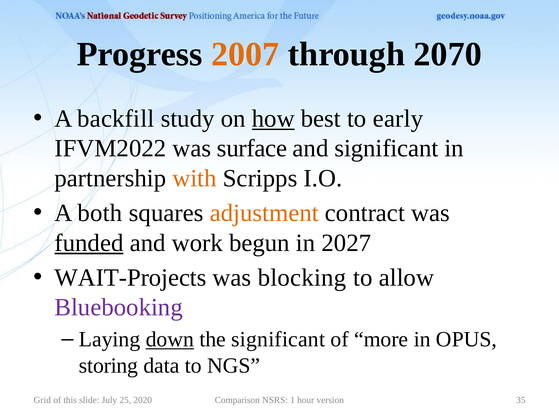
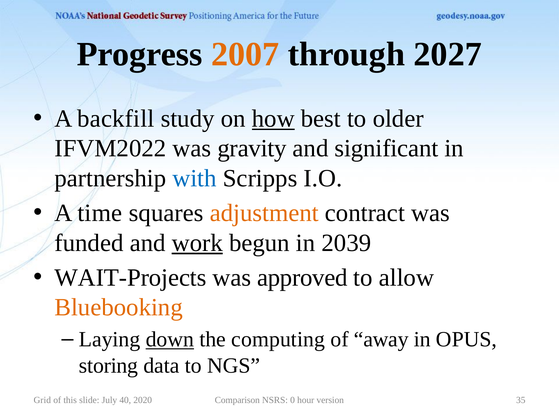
2070: 2070 -> 2027 (448, 54)
early: early -> older (398, 119)
surface: surface -> gravity (252, 149)
with colour: orange -> blue (195, 178)
both: both -> time (100, 213)
funded underline: present -> none (89, 243)
work underline: none -> present (197, 243)
2027: 2027 -> 2039 (346, 243)
blocking: blocking -> approved (302, 278)
Bluebooking colour: purple -> orange (119, 308)
the significant: significant -> computing (278, 340)
more: more -> away (381, 340)
25: 25 -> 40 (125, 400)
1: 1 -> 0 (293, 400)
